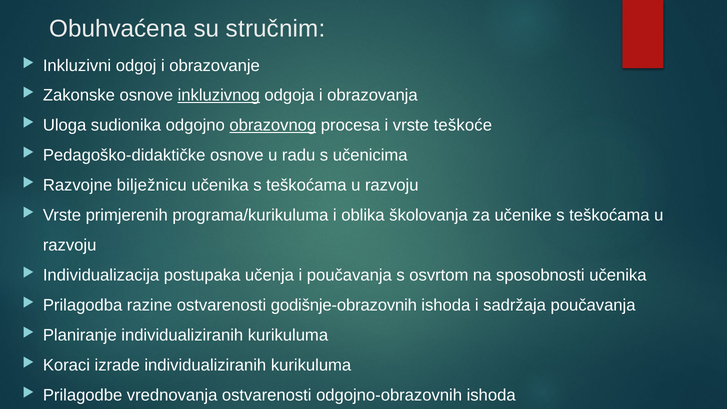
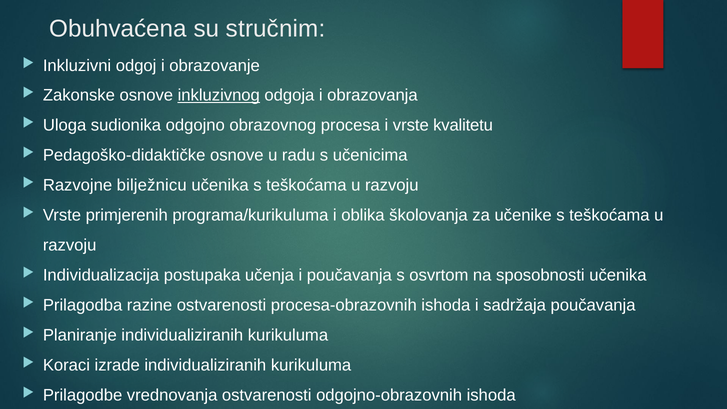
obrazovnog underline: present -> none (273, 125)
teškoće: teškoće -> kvalitetu (463, 125)
godišnje-obrazovnih: godišnje-obrazovnih -> procesa-obrazovnih (344, 305)
